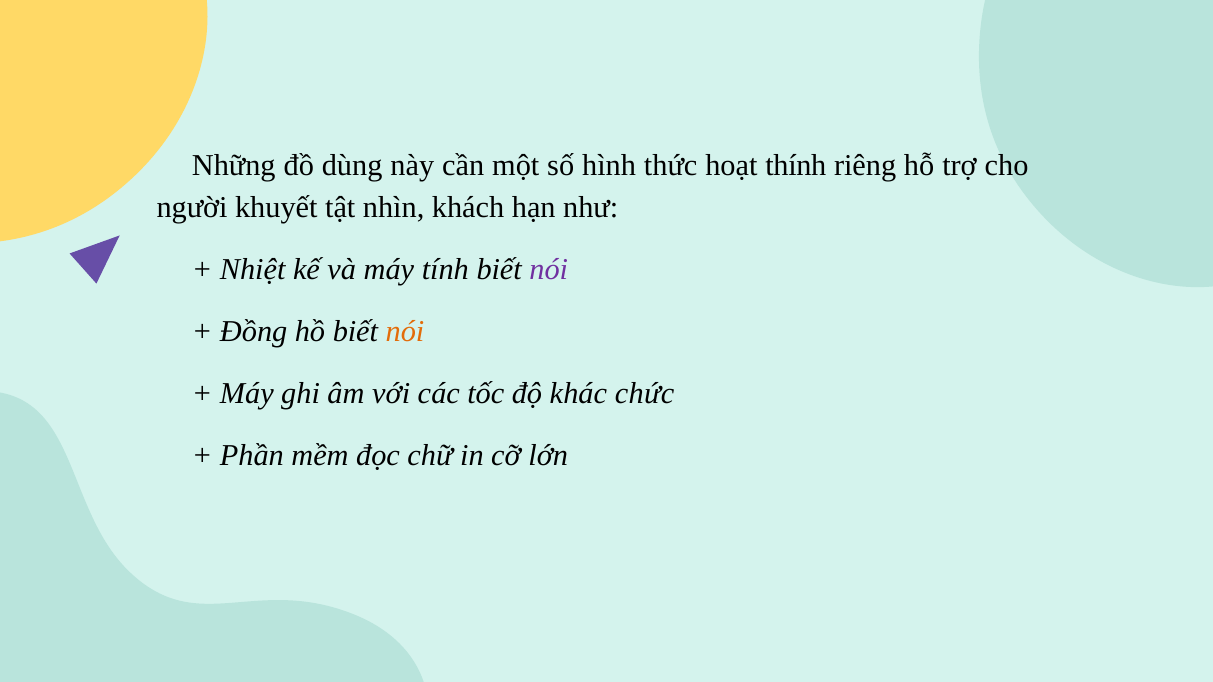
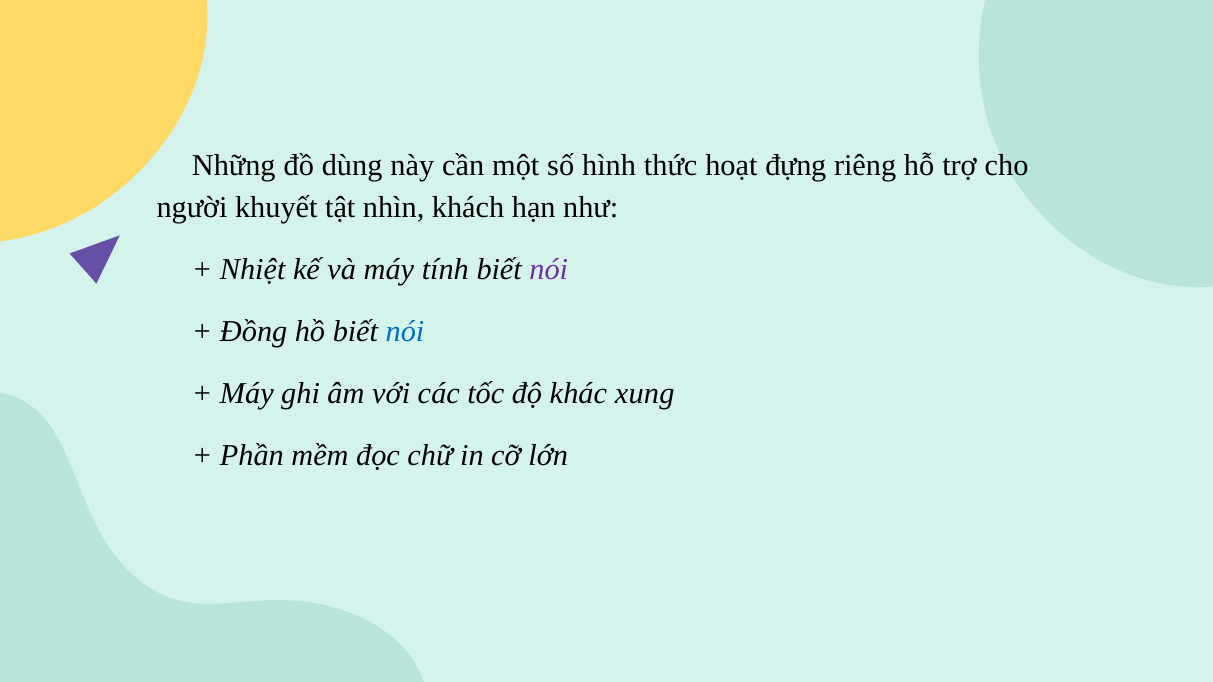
thính: thính -> đựng (796, 166)
nói colour: orange -> blue (405, 332)
chức: chức -> xung (645, 394)
